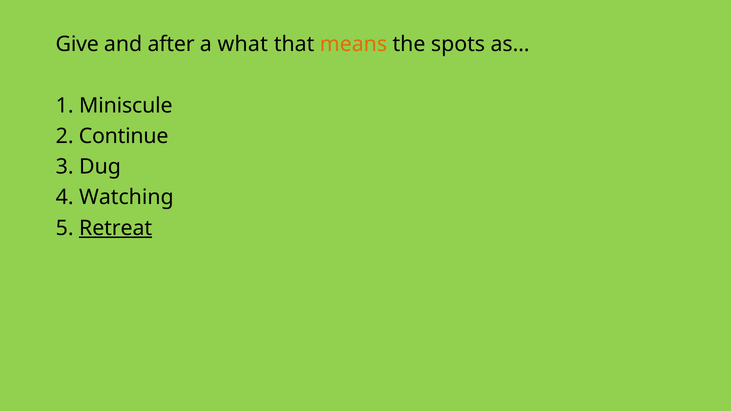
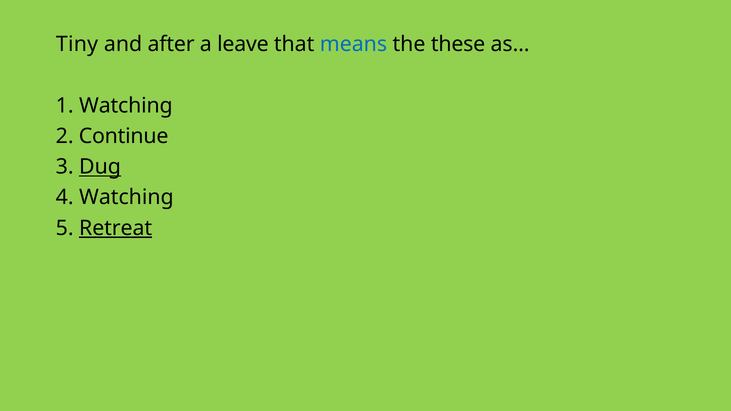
Give: Give -> Tiny (77, 44)
what: what -> leave (243, 44)
means colour: orange -> blue (353, 44)
spots: spots -> these (458, 44)
1 Miniscule: Miniscule -> Watching (126, 106)
Dug underline: none -> present (100, 167)
